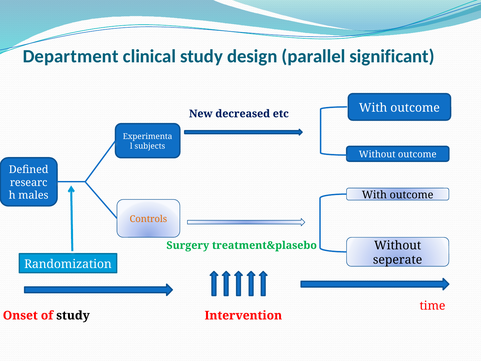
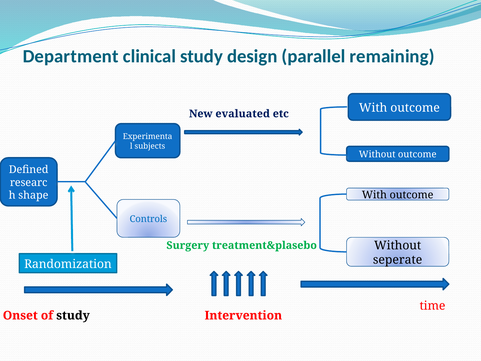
significant: significant -> remaining (392, 56)
decreased: decreased -> evaluated (243, 114)
males: males -> shape (33, 195)
Controls colour: orange -> blue (148, 219)
